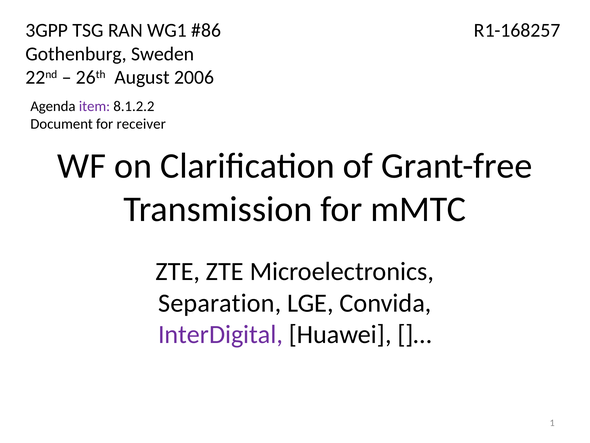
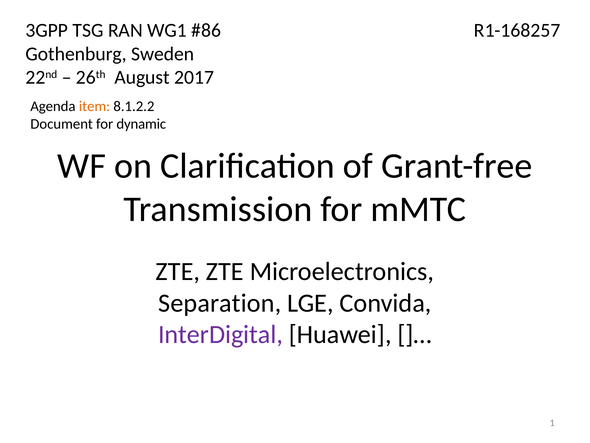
2006: 2006 -> 2017 (194, 77)
item colour: purple -> orange (94, 106)
receiver: receiver -> dynamic (141, 124)
